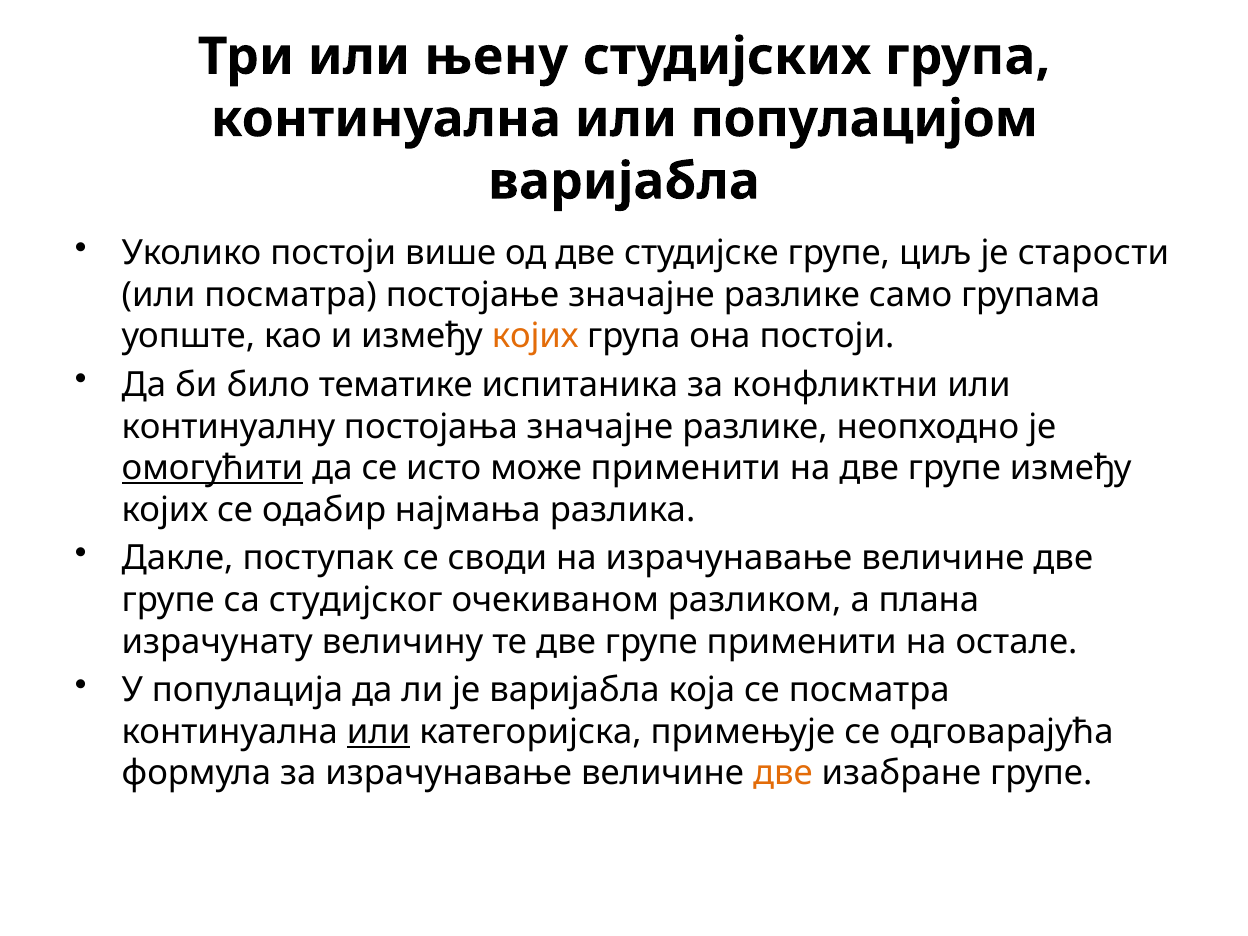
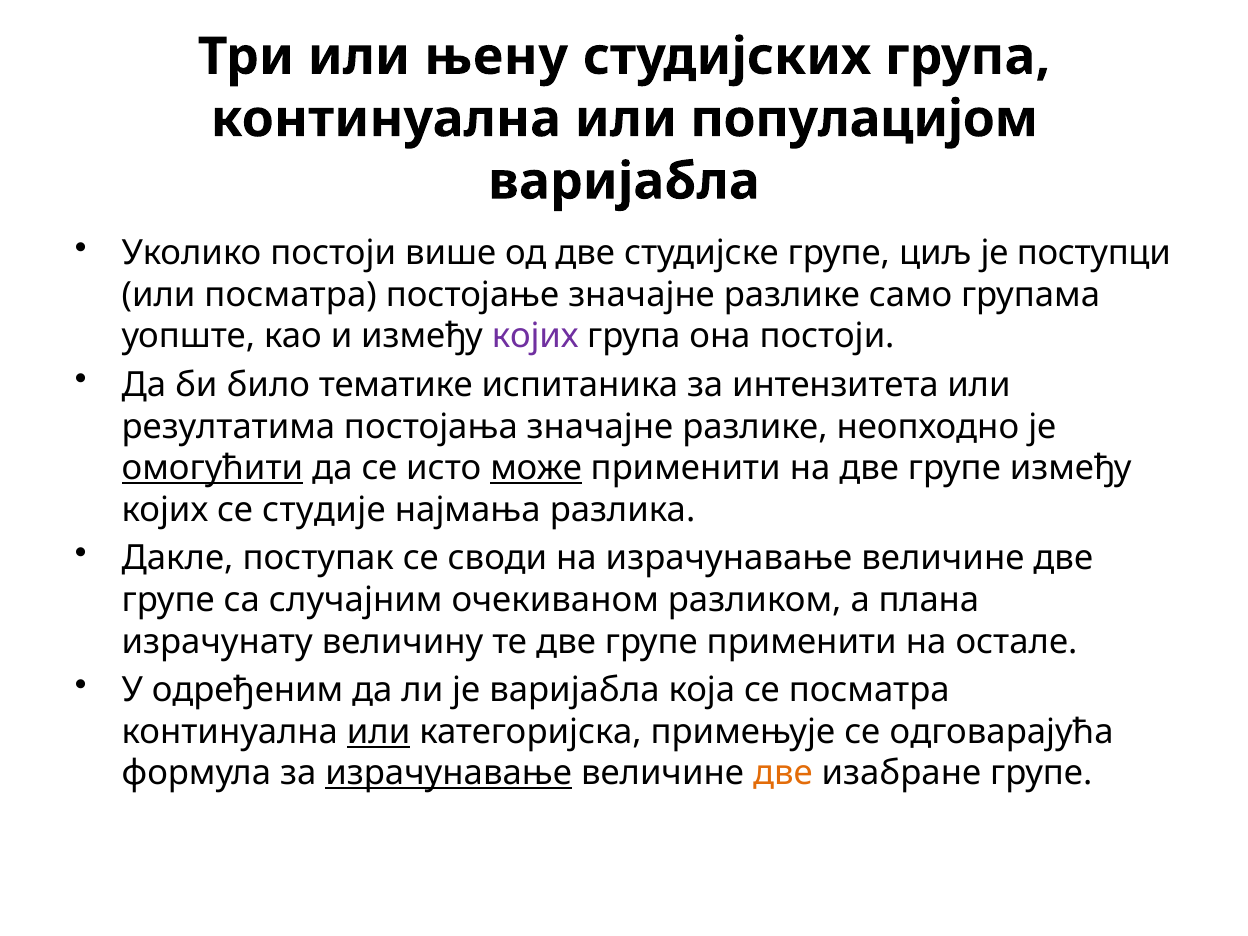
старости: старости -> поступци (1094, 253)
којих colour: orange -> purple (535, 336)
конфликтни: конфликтни -> интензитета (835, 385)
континуалну: континуалну -> резултатима (228, 427)
може underline: none -> present (536, 468)
одабир: одабир -> студије (324, 510)
студијског: студијског -> случајним (356, 600)
популација: популација -> одређеним (248, 690)
израчунавање underline: none -> present (449, 773)
